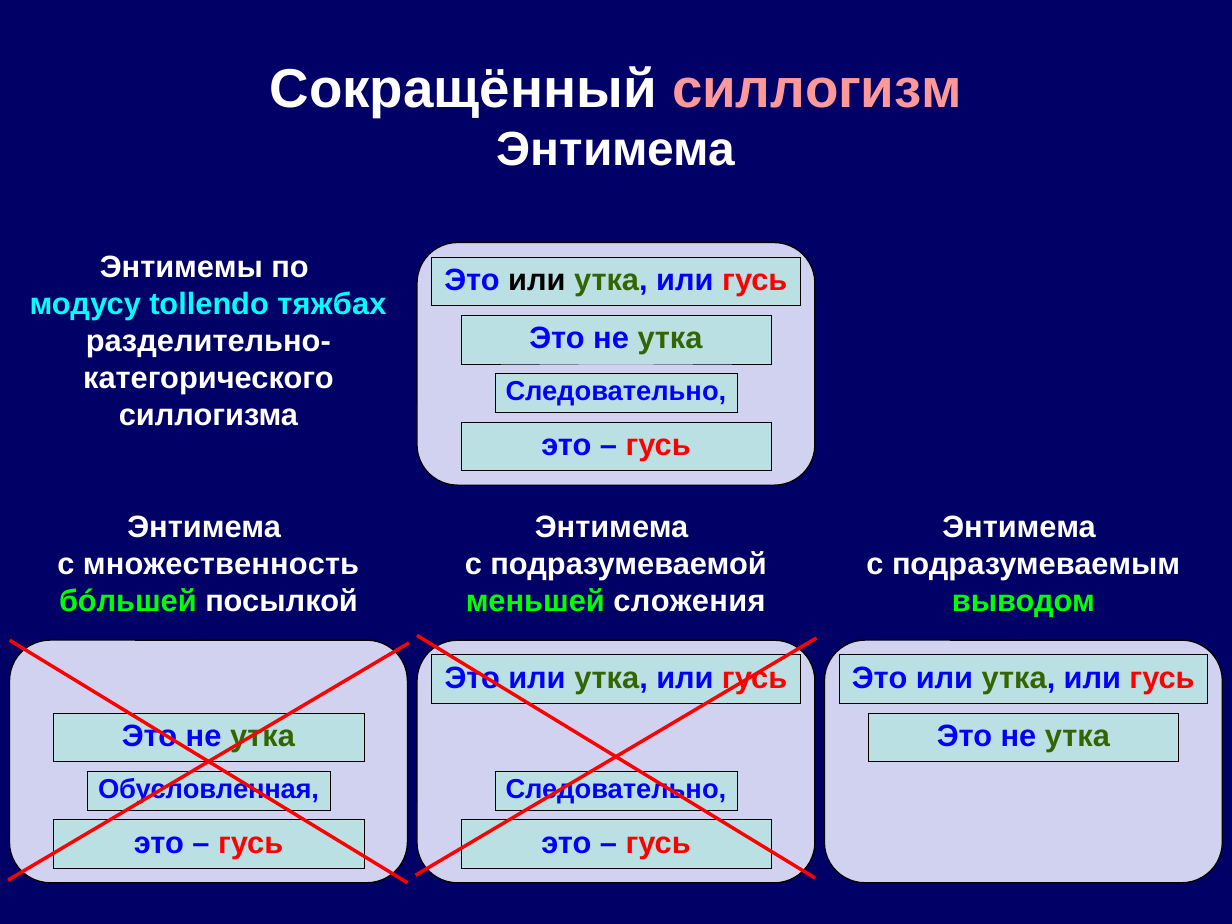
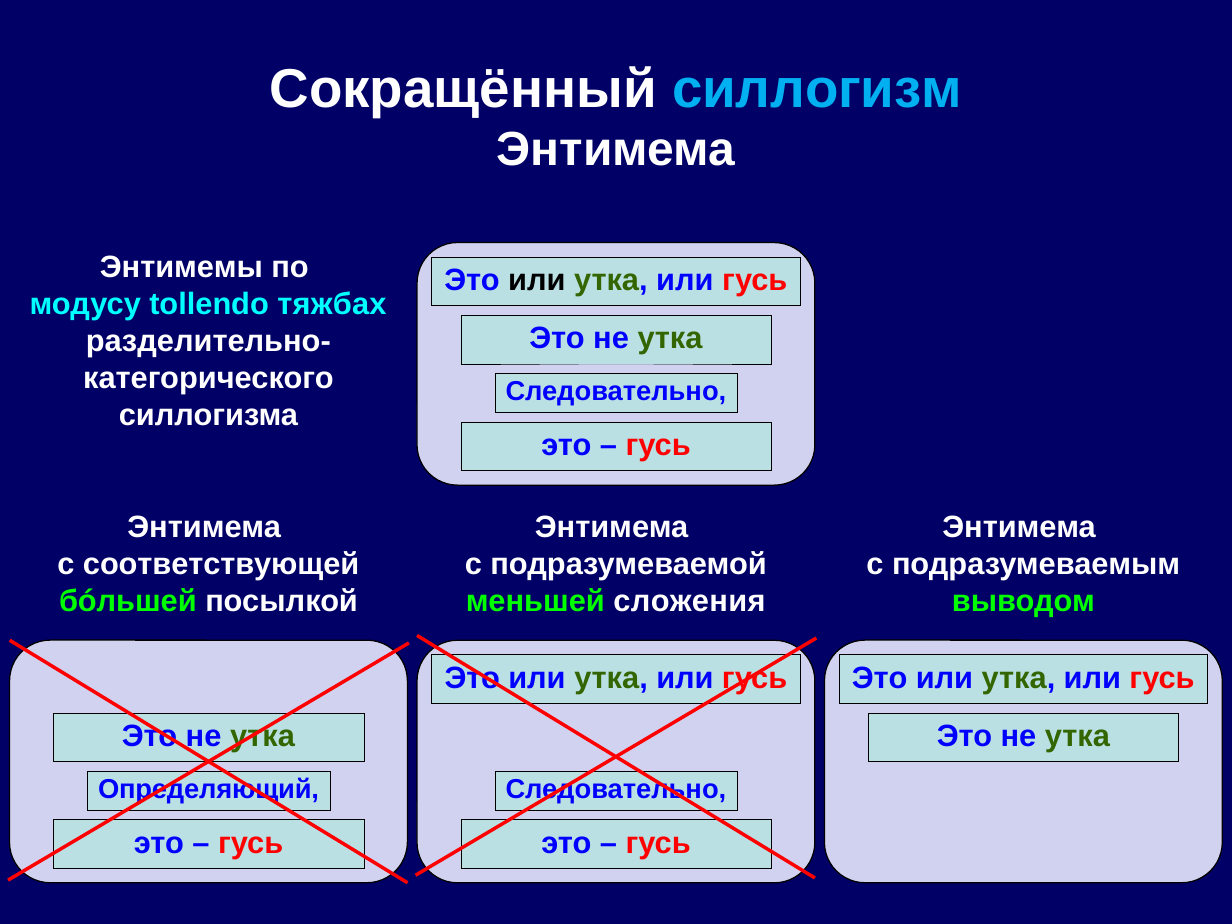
силлогизм colour: pink -> light blue (817, 89)
множественность: множественность -> соответствующей (221, 565)
Обусловленная: Обусловленная -> Определяющий (208, 790)
